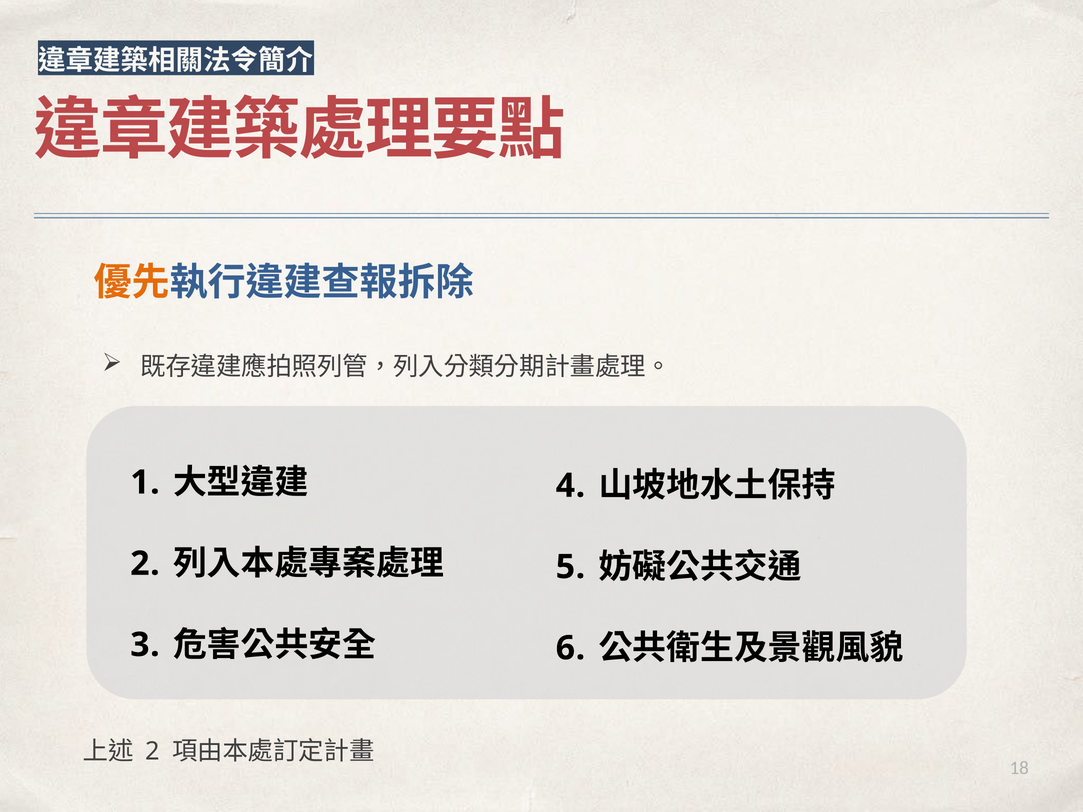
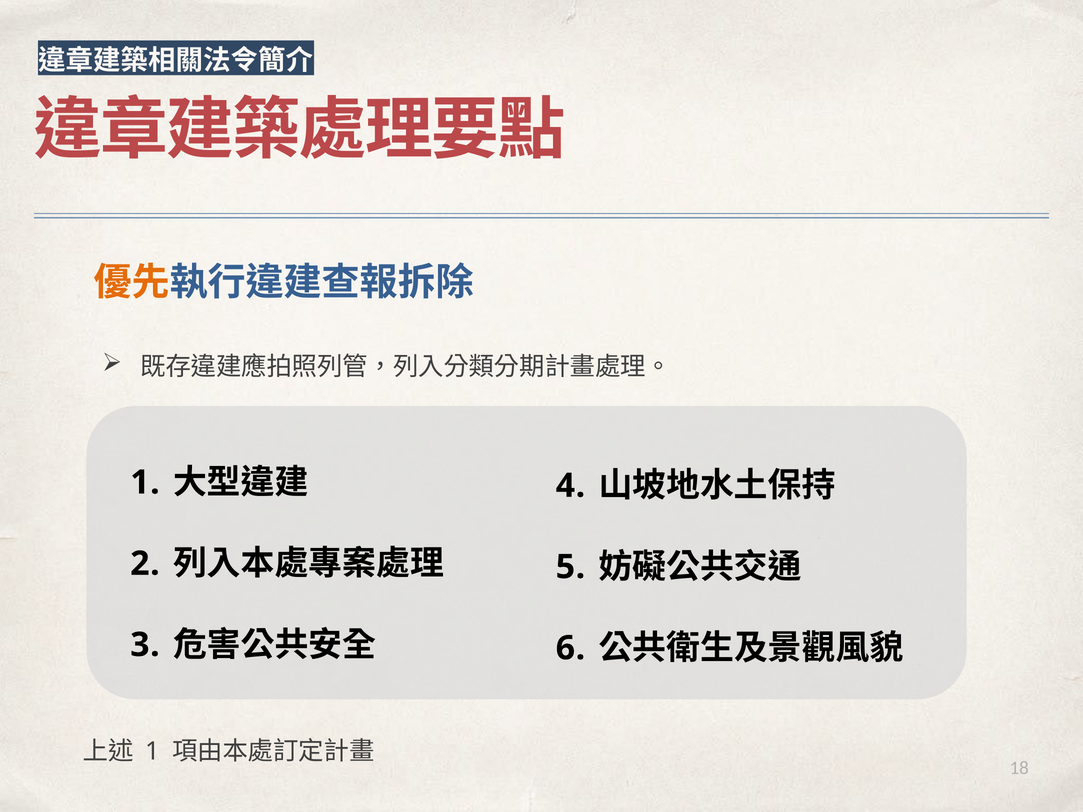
2: 2 -> 1 (152, 752)
